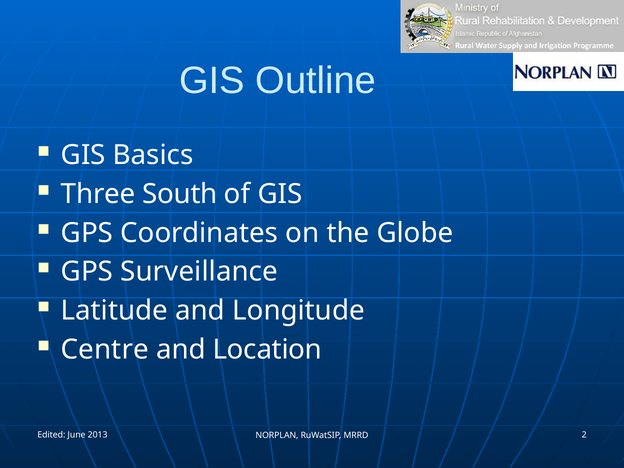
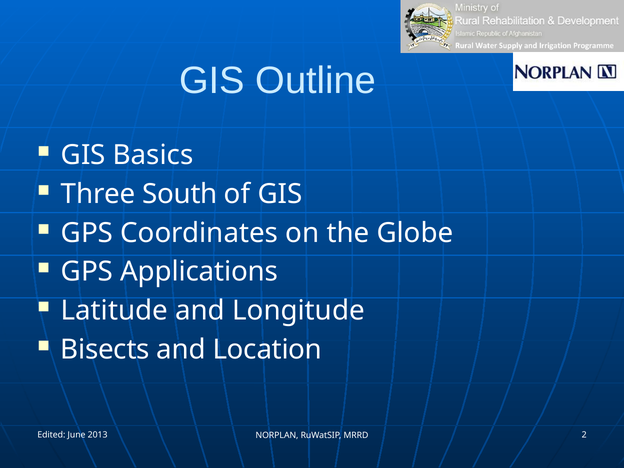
Surveillance: Surveillance -> Applications (199, 272)
Centre: Centre -> Bisects (105, 349)
